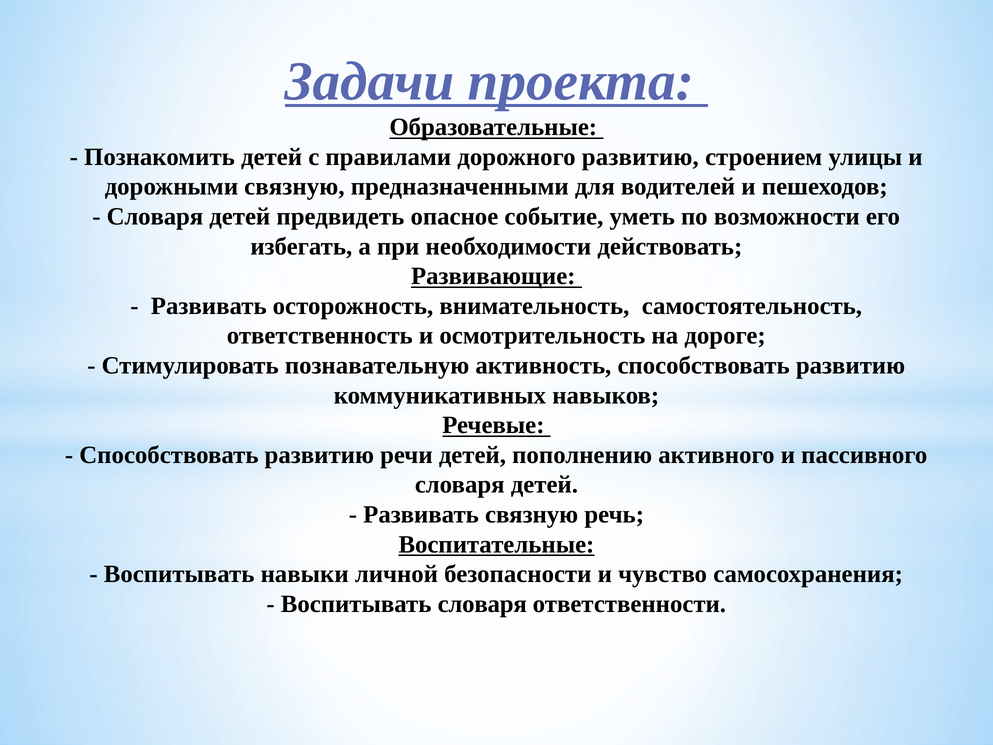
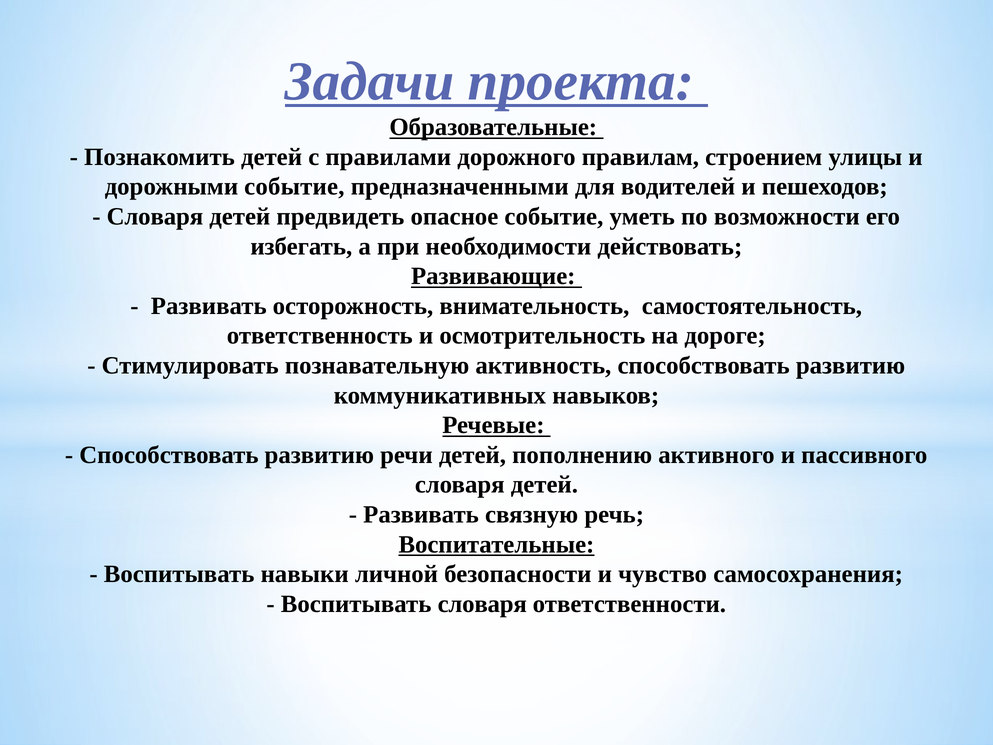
дорожного развитию: развитию -> правилам (640, 157)
дорожными связную: связную -> событие (294, 187)
